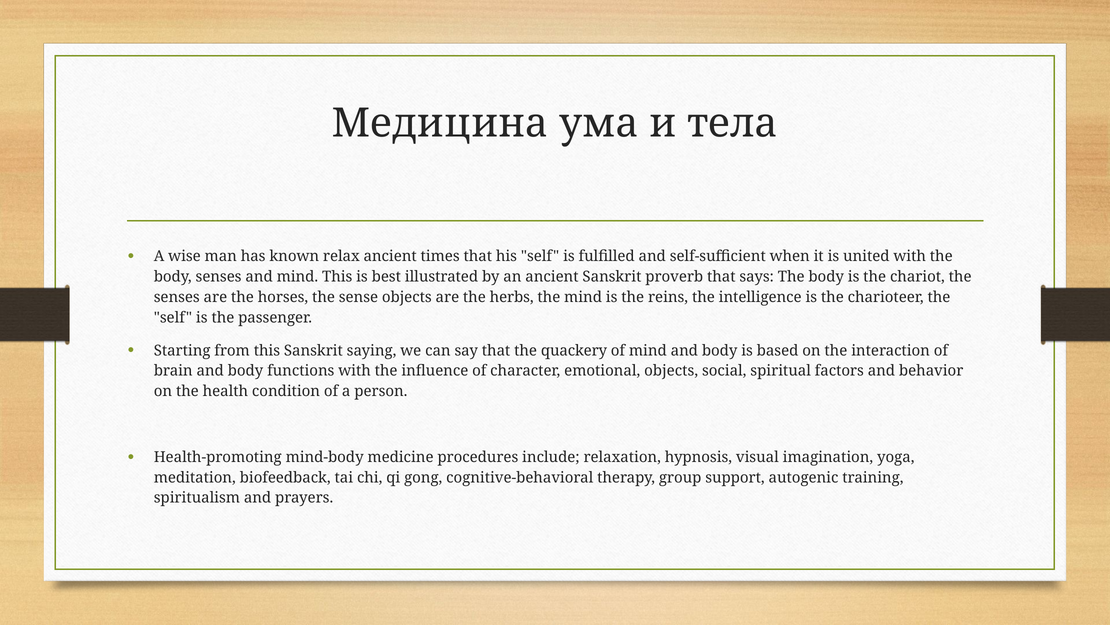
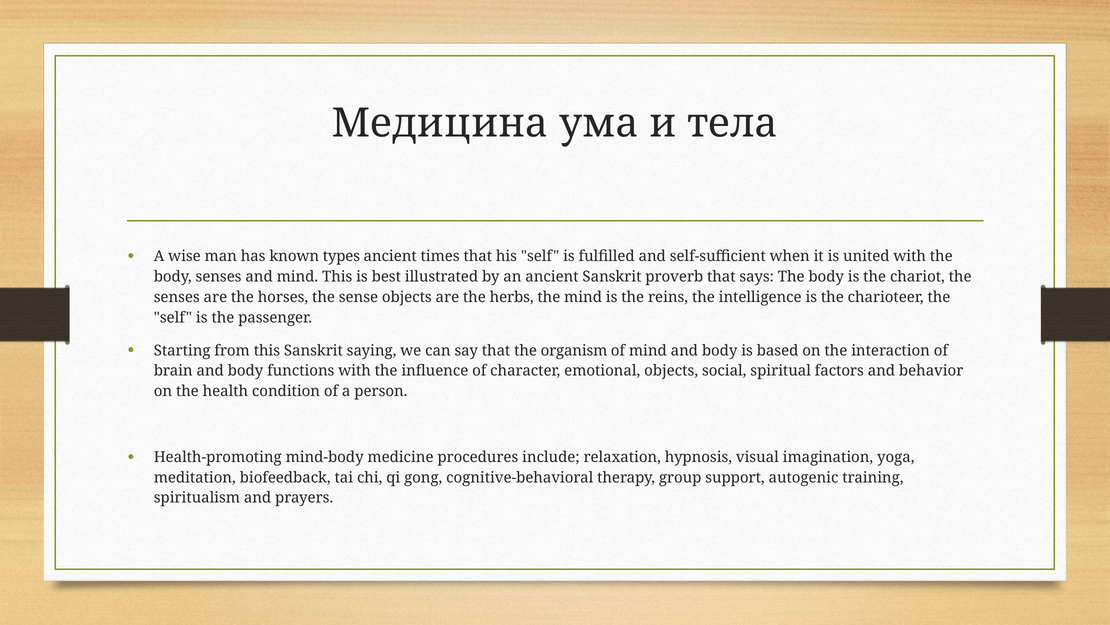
relax: relax -> types (341, 256)
quackery: quackery -> organism (574, 350)
